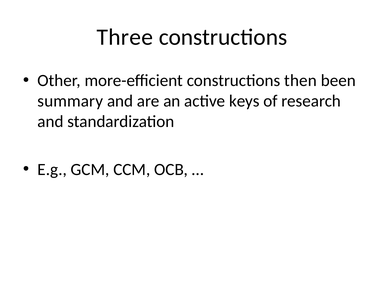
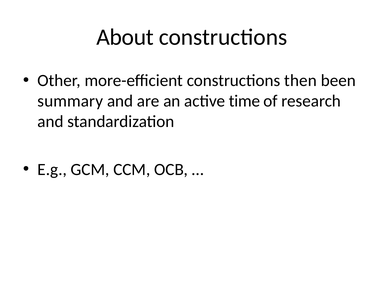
Three: Three -> About (125, 37)
keys: keys -> time (244, 101)
